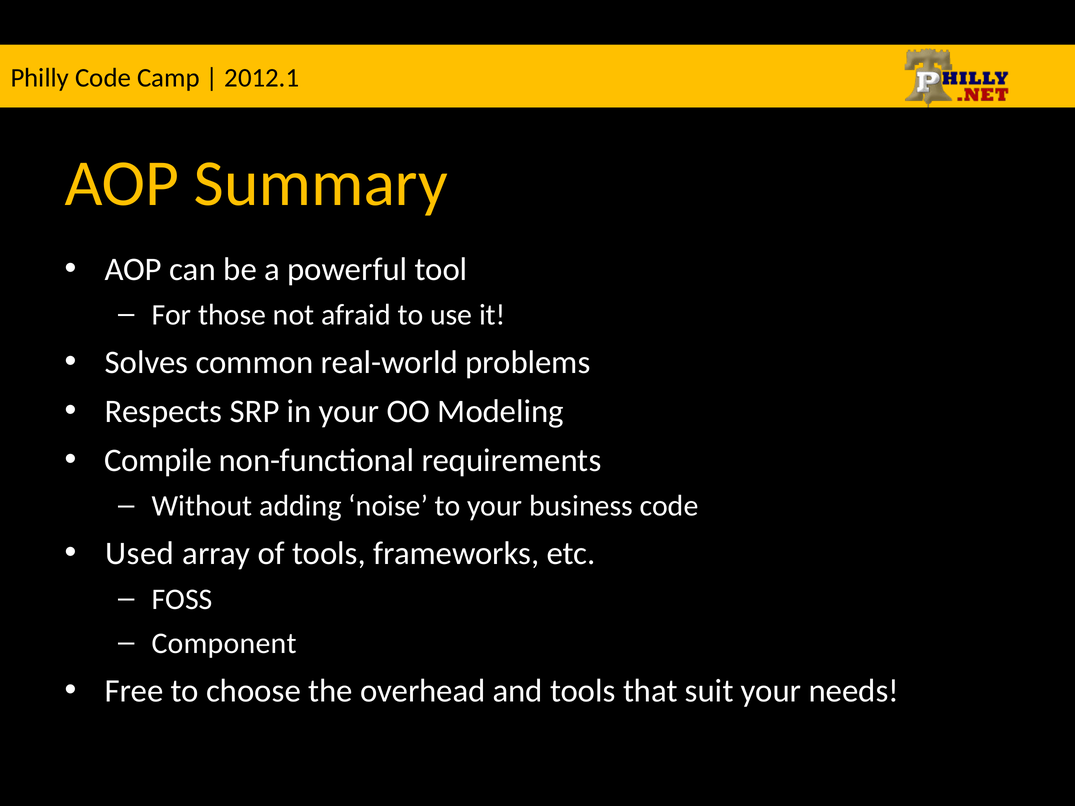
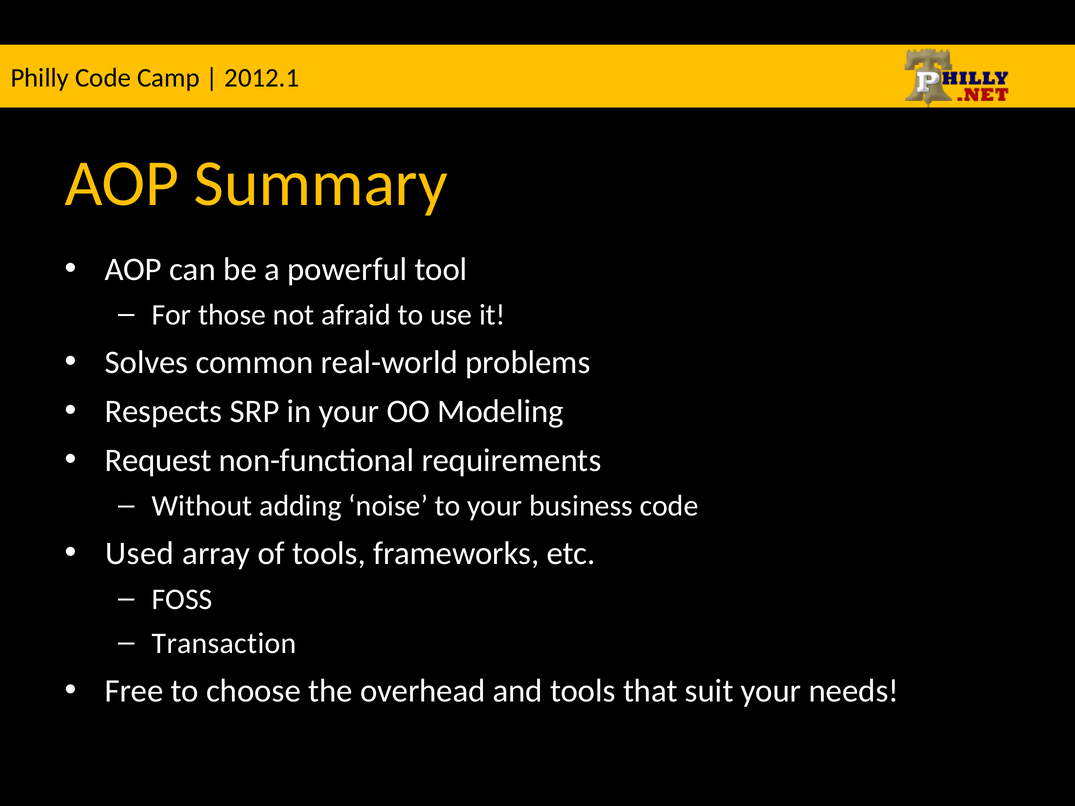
Compile: Compile -> Request (158, 460)
Component: Component -> Transaction (224, 644)
